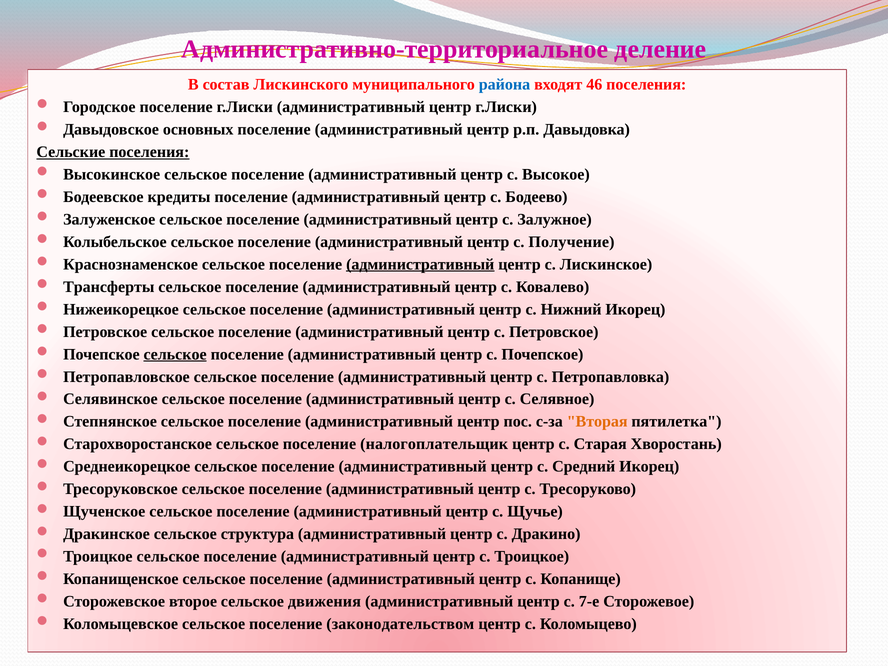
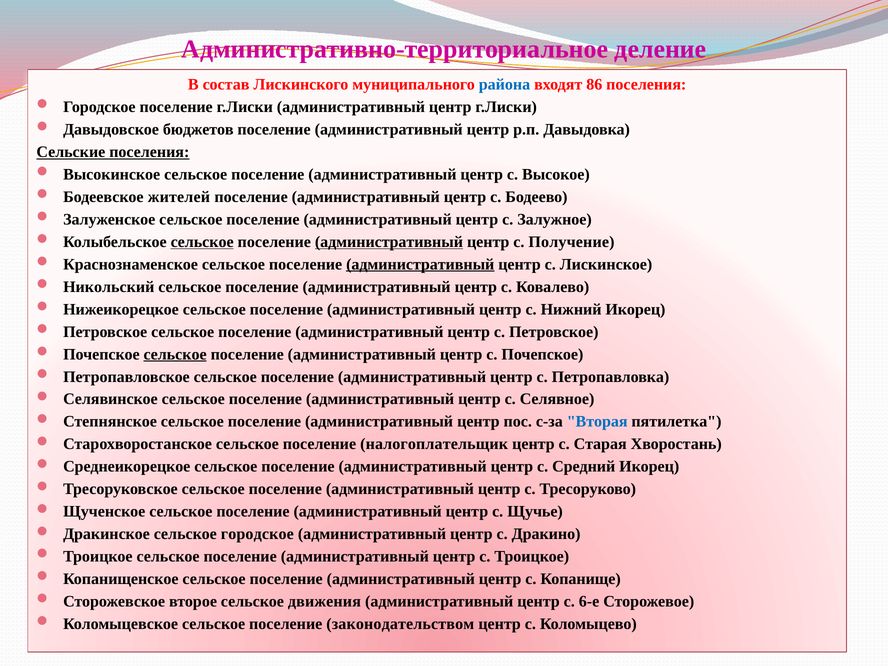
46: 46 -> 86 (594, 84)
основных: основных -> бюджетов (198, 129)
кредиты: кредиты -> жителей (179, 197)
сельское underline: none -> present (202, 242)
административный underline: none -> present (389, 242)
Трансферты: Трансферты -> Никольский (109, 287)
Вторая colour: orange -> blue (597, 422)
сельское структура: структура -> городское (257, 534)
7-е: 7-е -> 6-е (589, 602)
